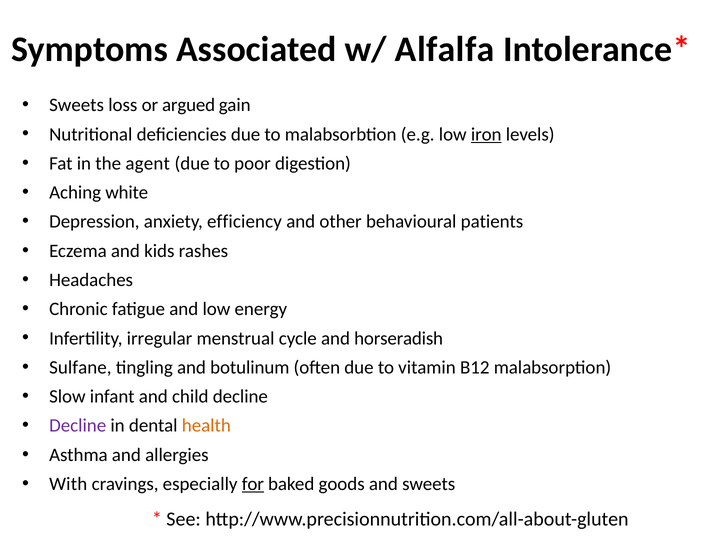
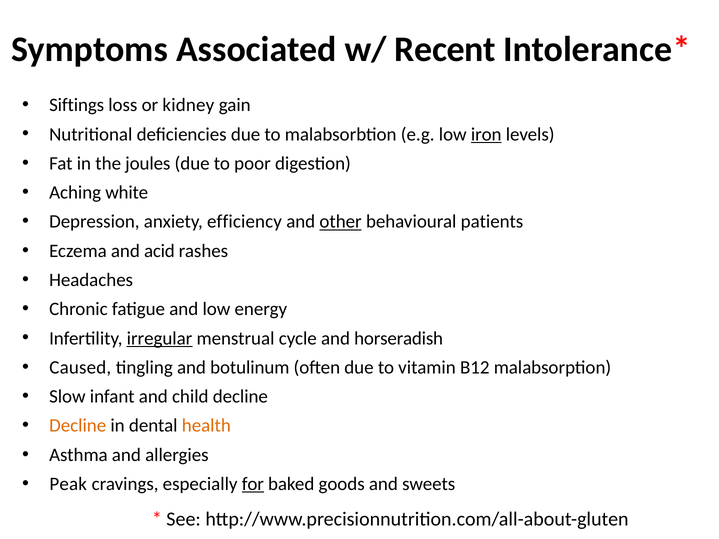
Alfalfa: Alfalfa -> Recent (445, 49)
Sweets: Sweets -> Siftings (77, 105)
argued: argued -> kidney (188, 105)
agent: agent -> joules (148, 163)
other underline: none -> present (341, 222)
kids: kids -> acid (159, 251)
irregular underline: none -> present (160, 338)
Sulfane: Sulfane -> Caused (80, 368)
Decline colour: purple -> orange (78, 426)
With: With -> Peak (68, 484)
